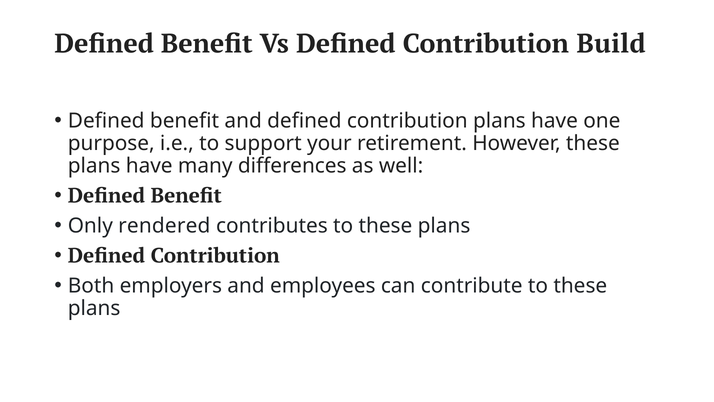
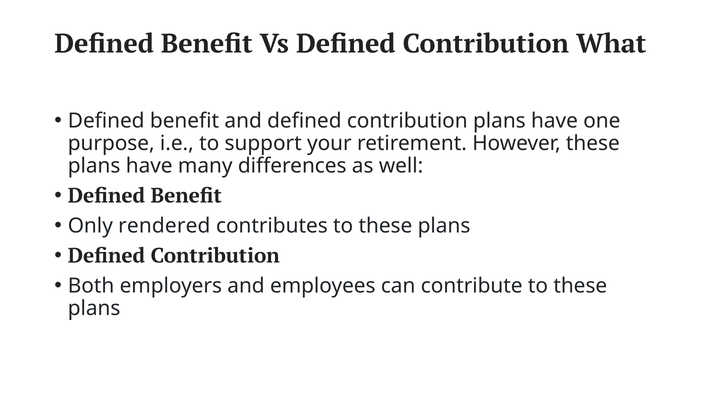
Build: Build -> What (611, 44)
